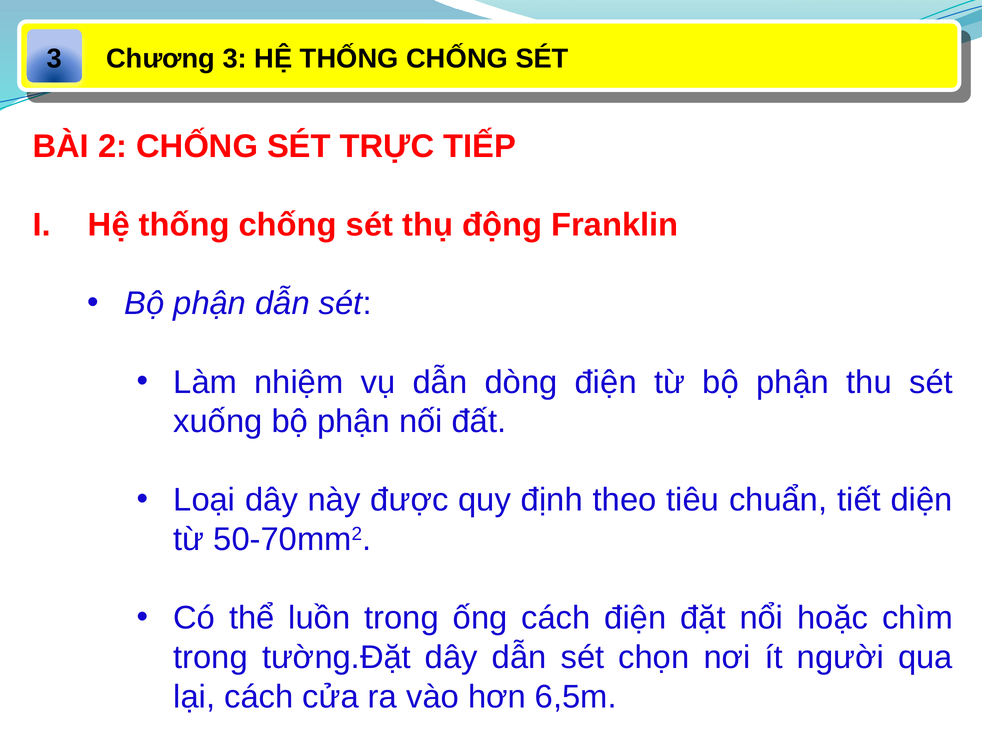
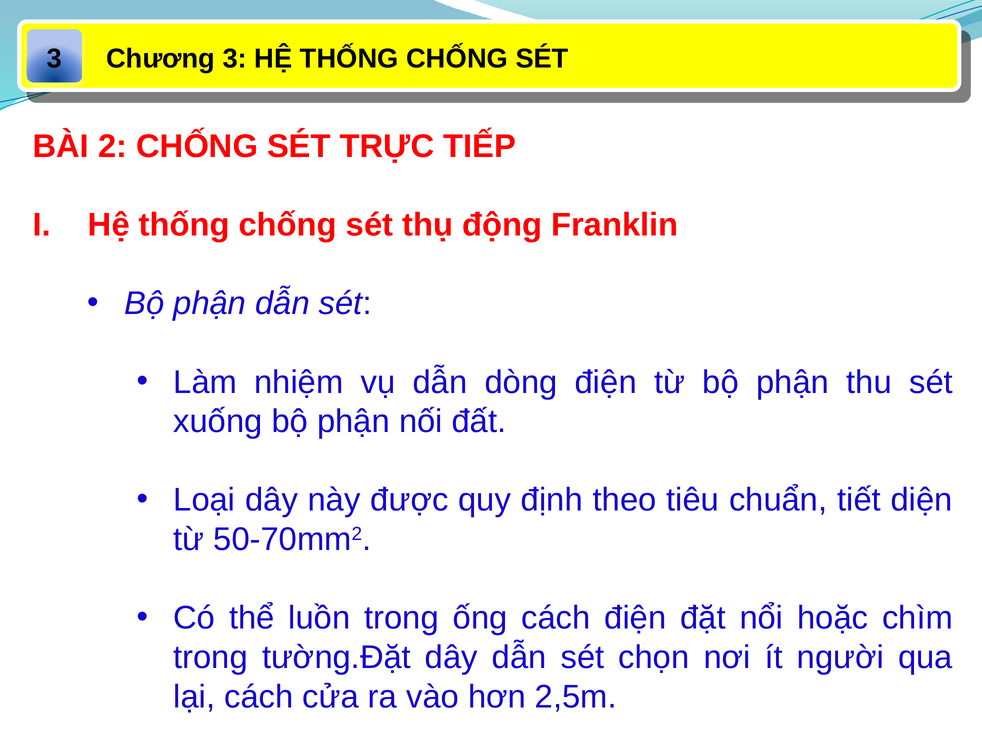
6,5m: 6,5m -> 2,5m (576, 696)
